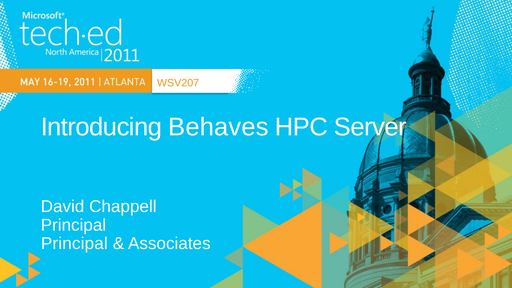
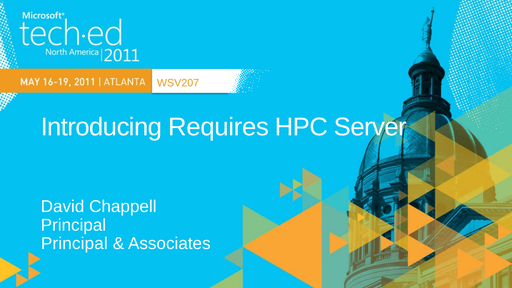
Behaves: Behaves -> Requires (219, 127)
